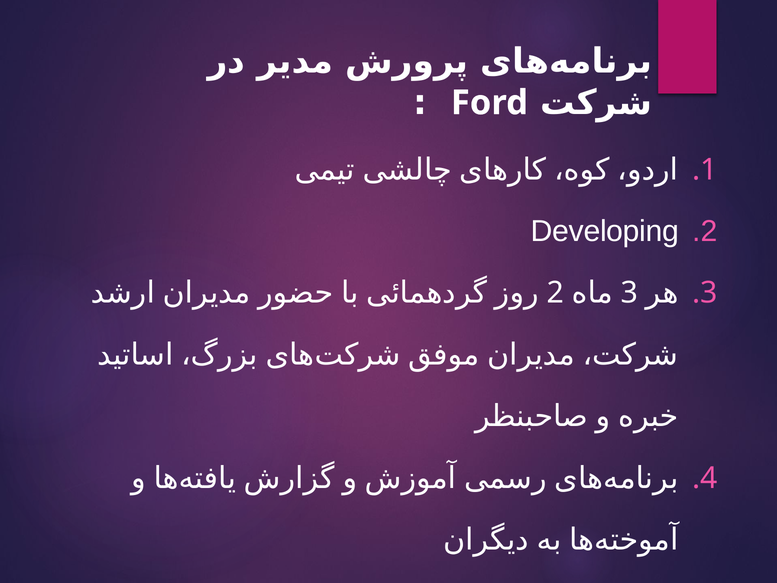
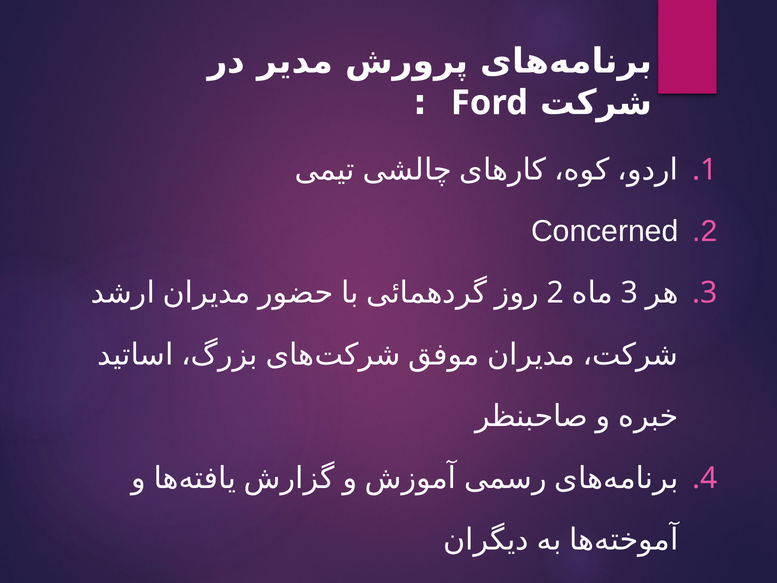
Developing: Developing -> Concerned (605, 231)
